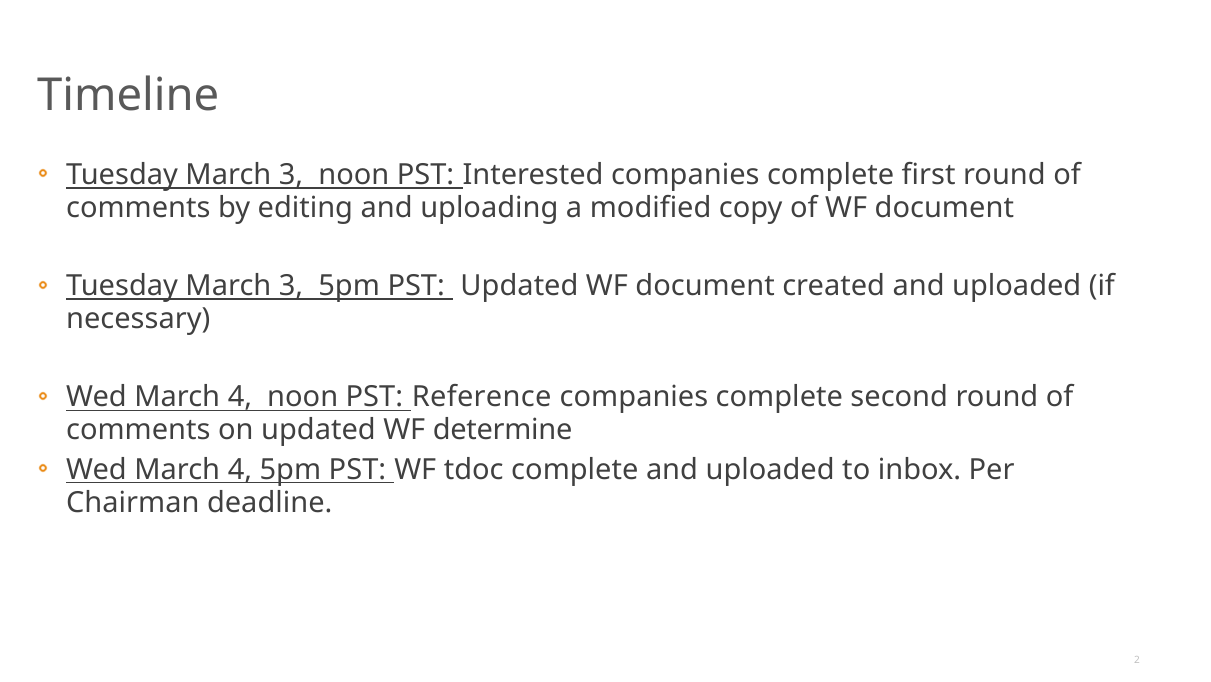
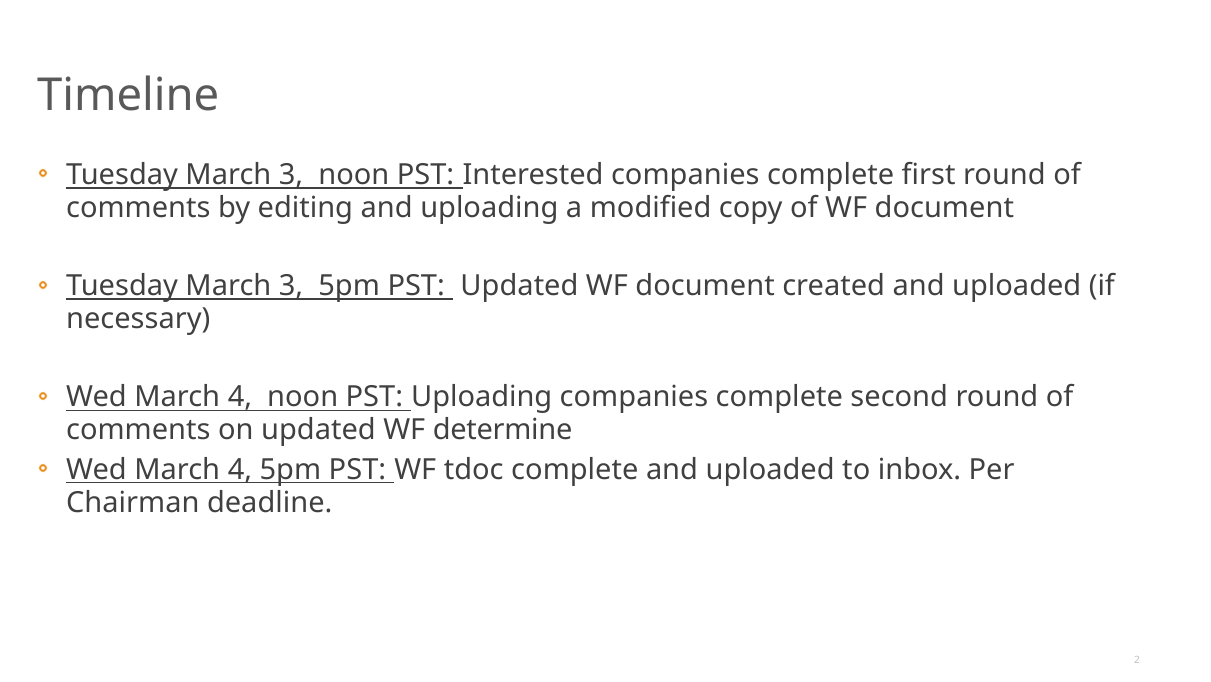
PST Reference: Reference -> Uploading (482, 397)
